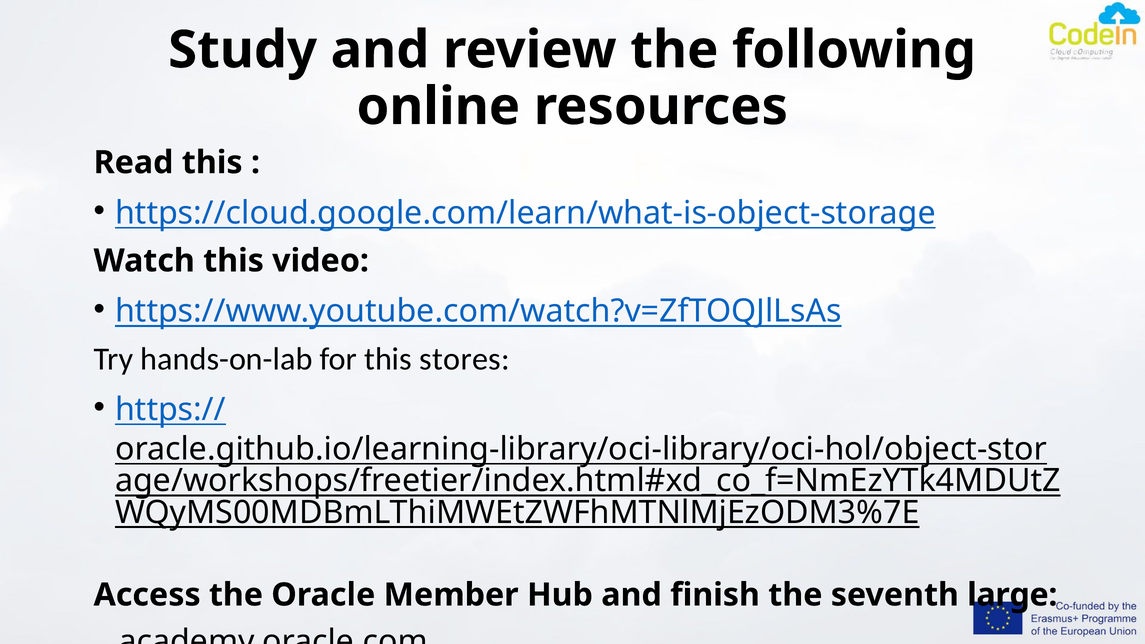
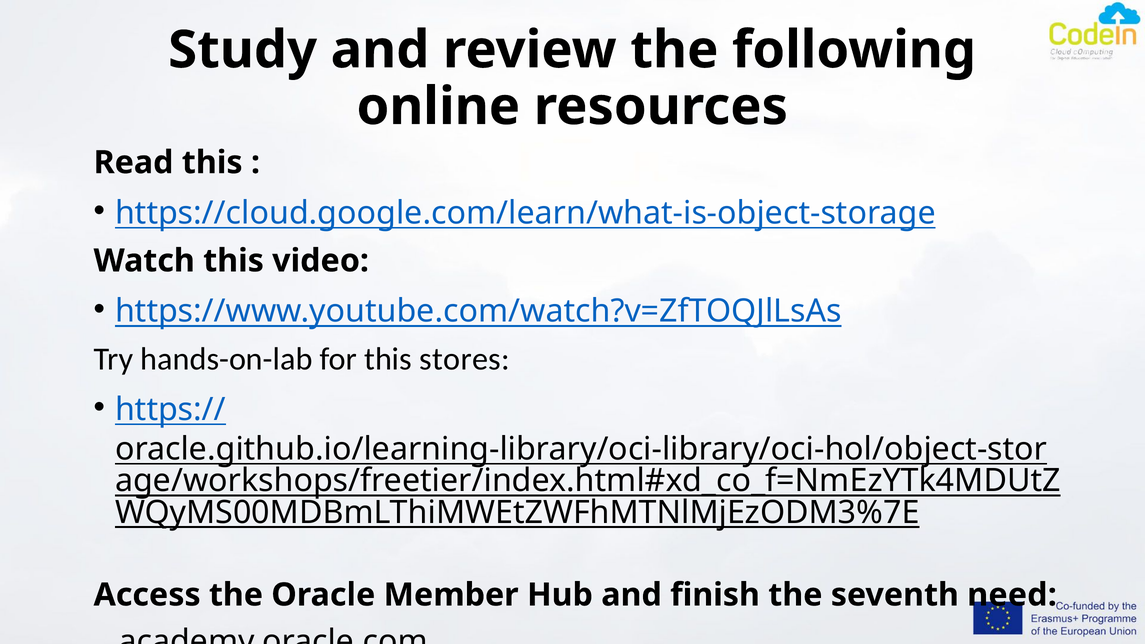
large: large -> need (1012, 595)
